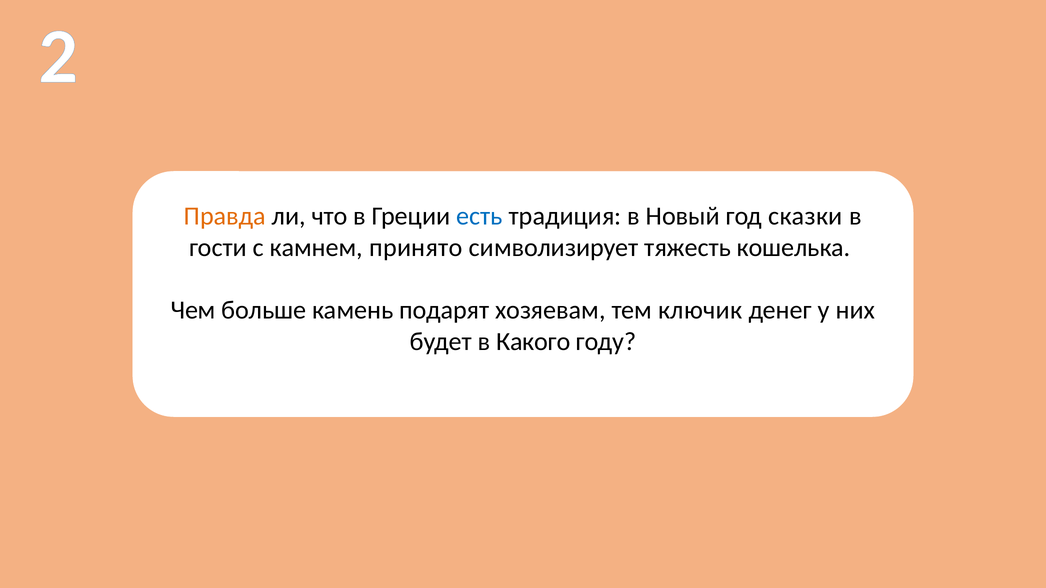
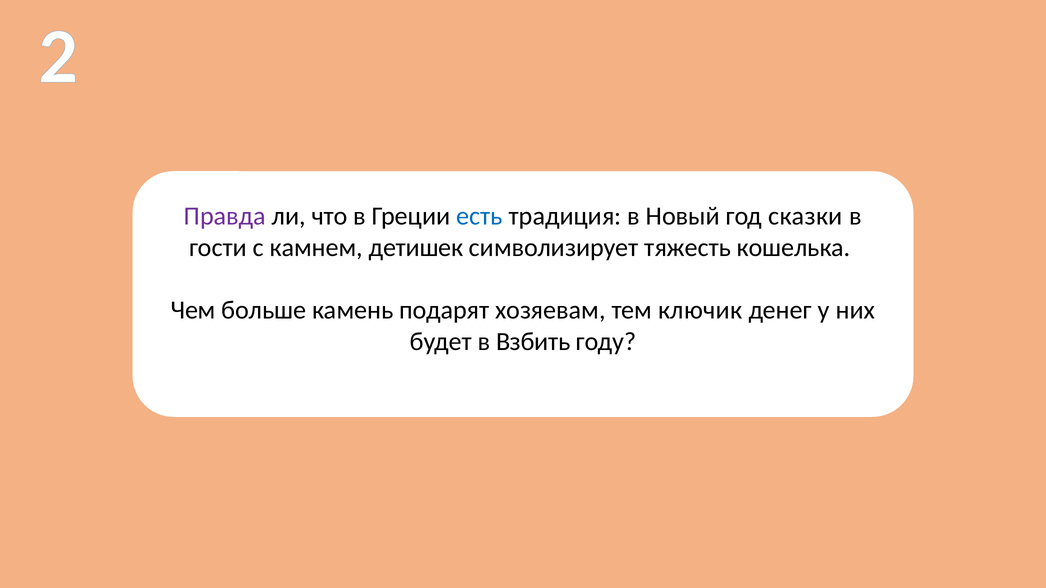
Правда colour: orange -> purple (225, 216)
принято: принято -> детишек (416, 248)
Какого: Какого -> Взбить (533, 342)
